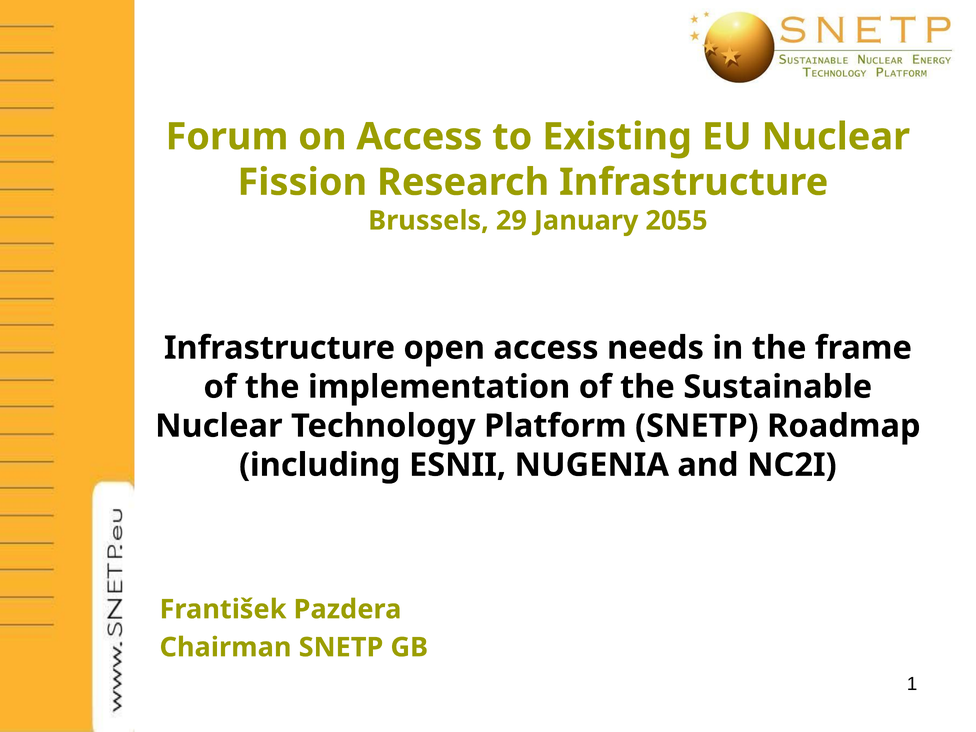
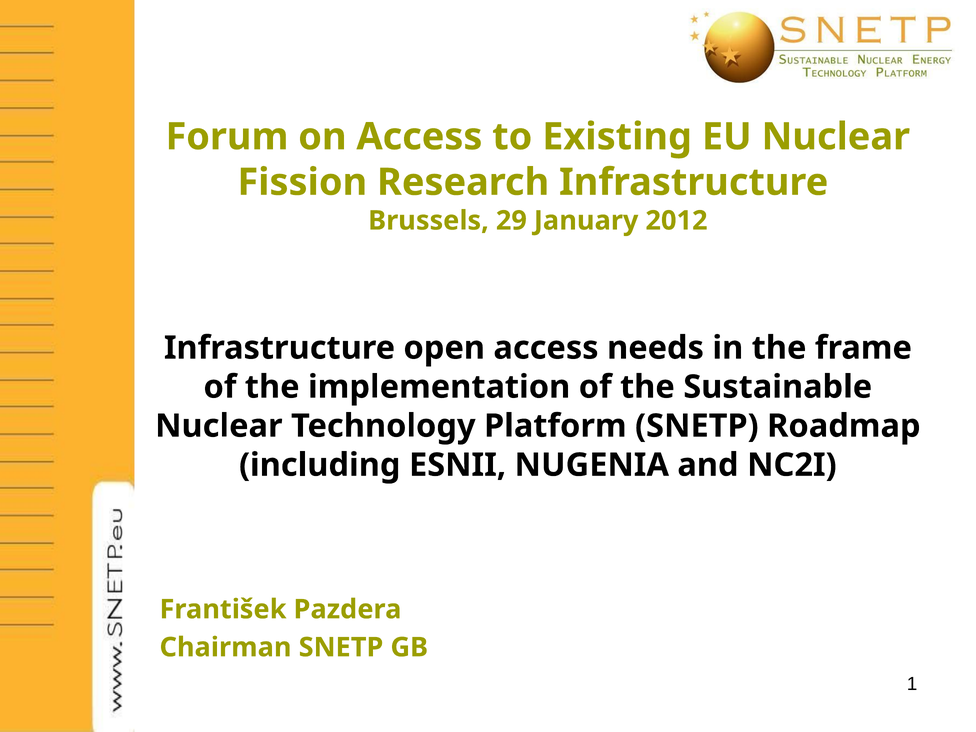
2055: 2055 -> 2012 (677, 221)
